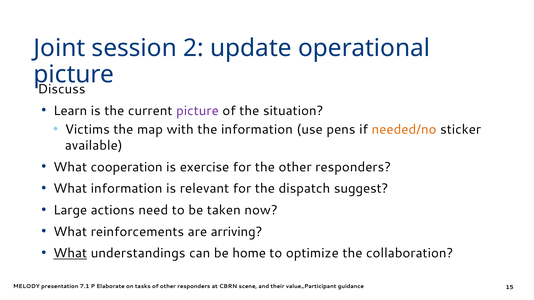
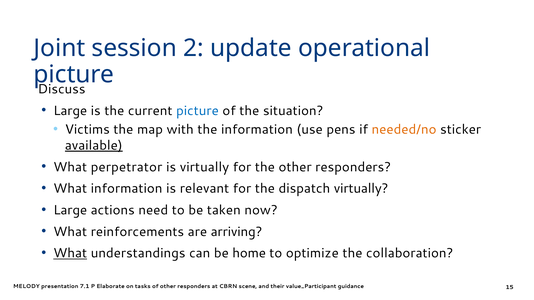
Learn: Learn -> Large (70, 111)
picture colour: purple -> blue (197, 111)
available underline: none -> present (94, 146)
cooperation: cooperation -> perpetrator (126, 167)
is exercise: exercise -> virtually (204, 167)
dispatch suggest: suggest -> virtually (361, 189)
